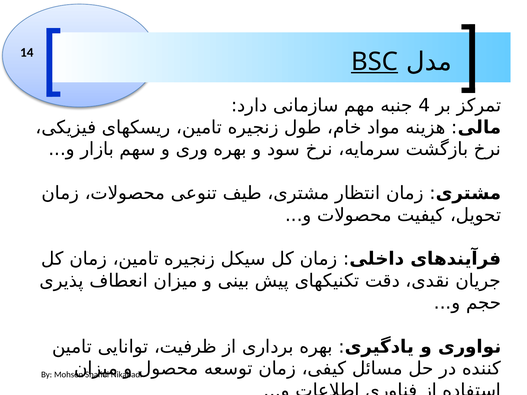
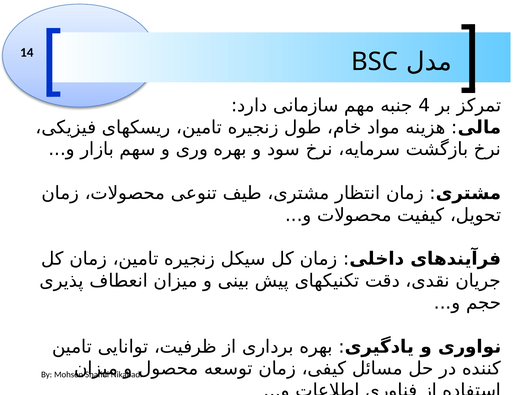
BSC underline: present -> none (374, 62)
